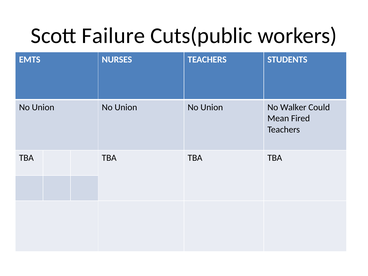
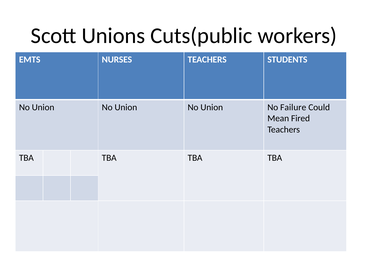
Failure: Failure -> Unions (113, 36)
Walker: Walker -> Failure (293, 107)
